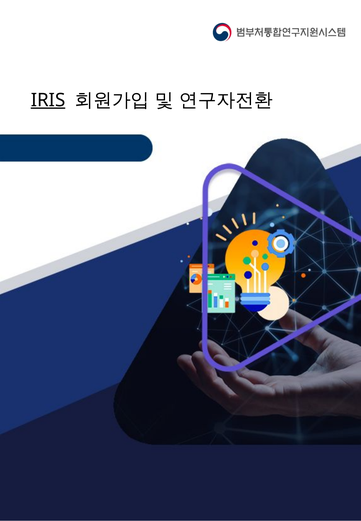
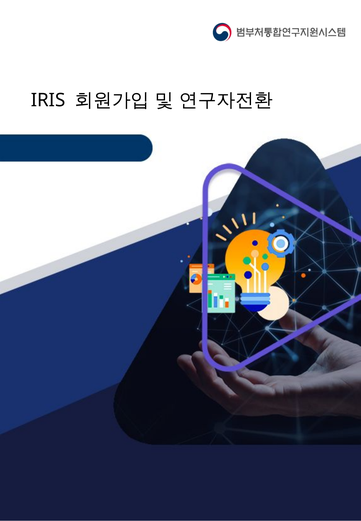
IRIS underline: present -> none (48, 100)
